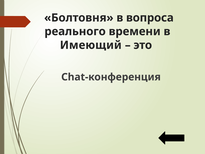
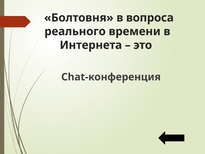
Имеющий: Имеющий -> Интернета (91, 45)
